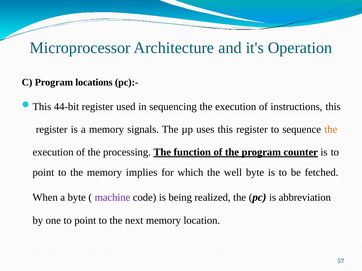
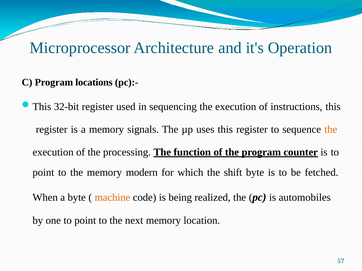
44-bit: 44-bit -> 32-bit (66, 107)
implies: implies -> modern (142, 173)
well: well -> shift (233, 173)
machine colour: purple -> orange (112, 198)
abbreviation: abbreviation -> automobiles (305, 198)
